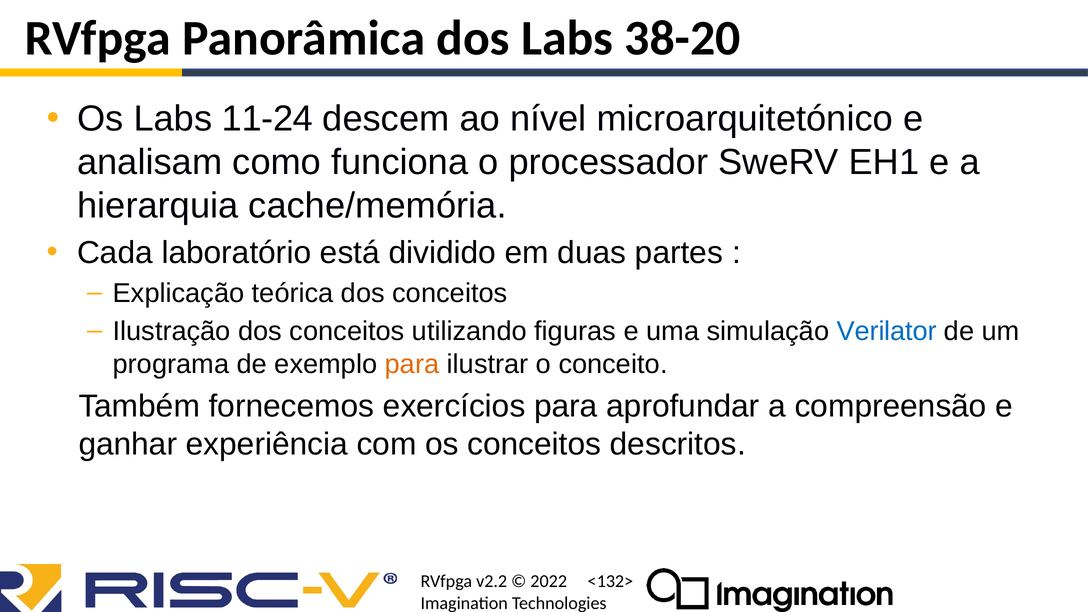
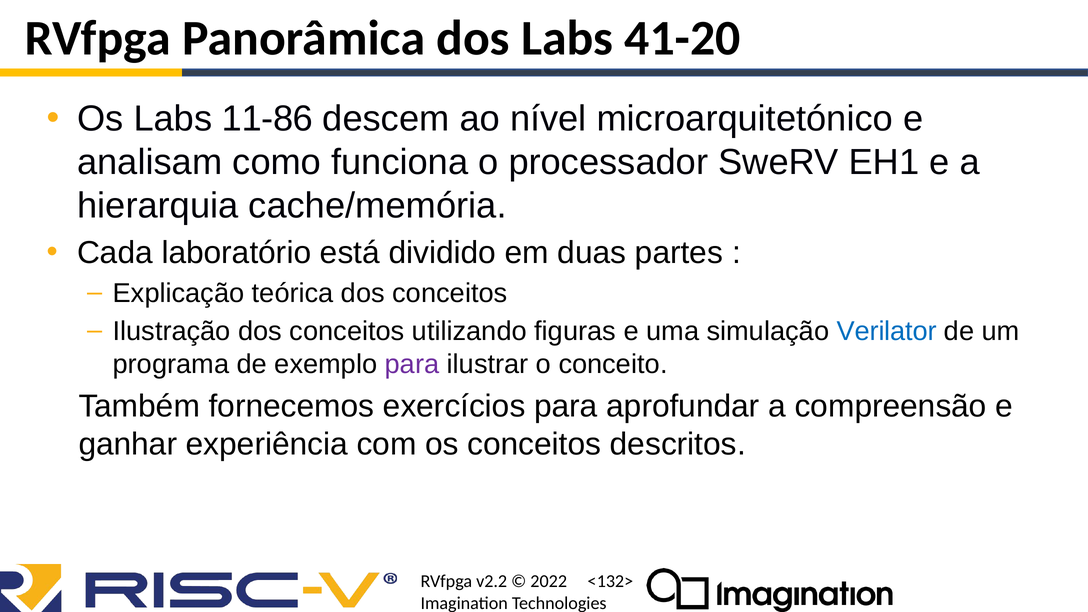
38-20: 38-20 -> 41-20 (683, 39)
11-24: 11-24 -> 11-86 (267, 119)
para colour: orange -> purple (412, 364)
